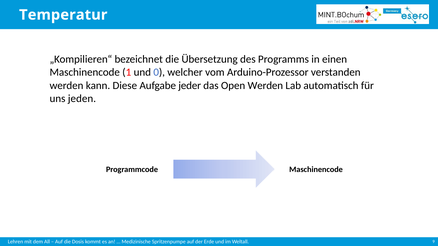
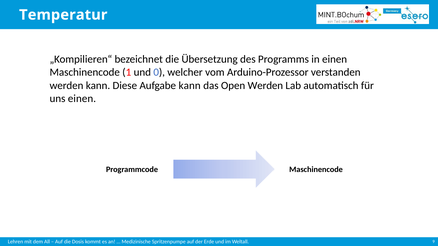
Aufgabe jeder: jeder -> kann (190, 86)
uns jeden: jeden -> einen (82, 99)
